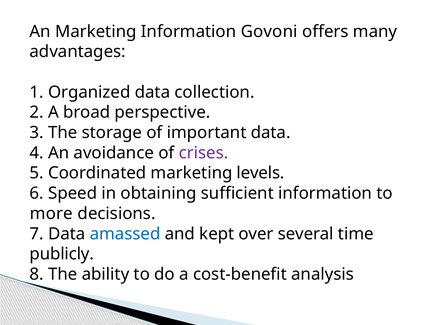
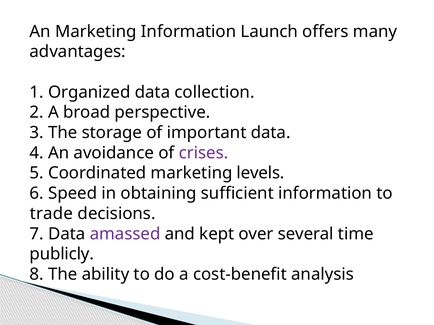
Govoni: Govoni -> Launch (269, 32)
more: more -> trade (51, 214)
amassed colour: blue -> purple (125, 234)
